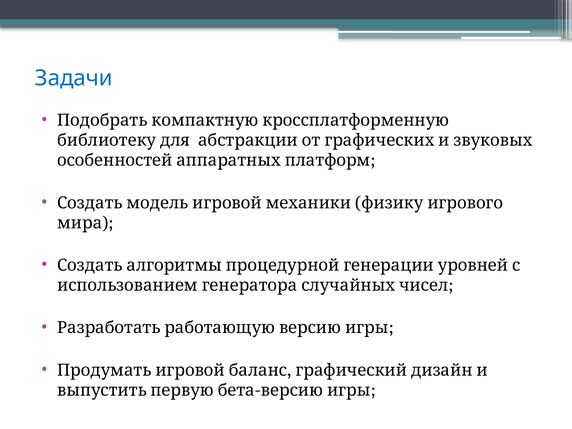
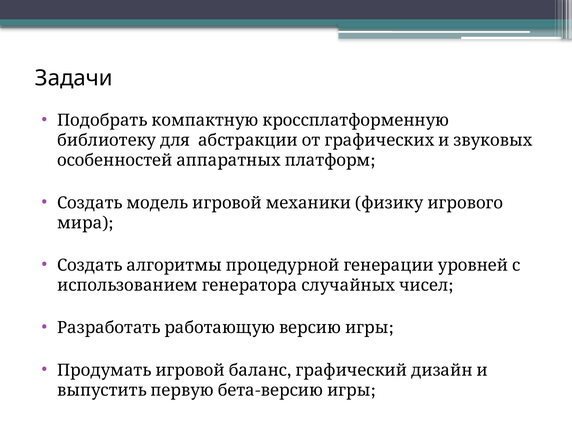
Задачи colour: blue -> black (74, 78)
